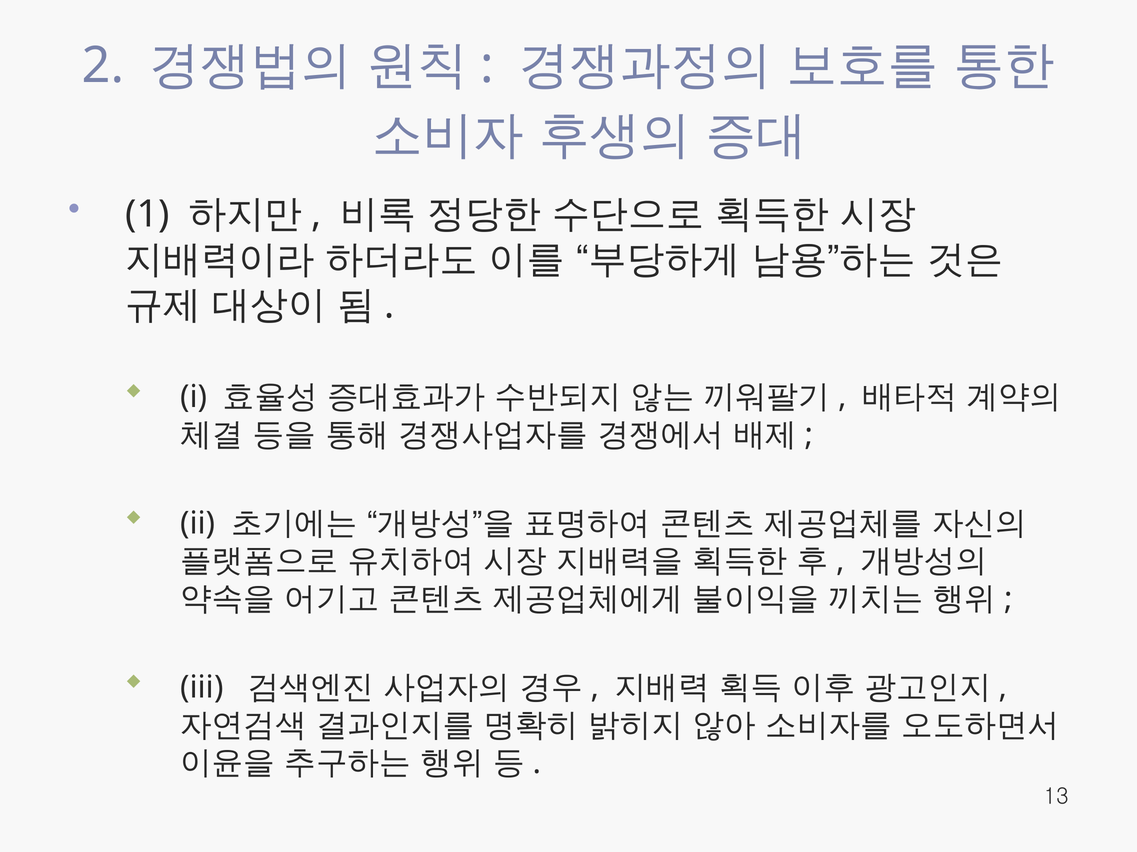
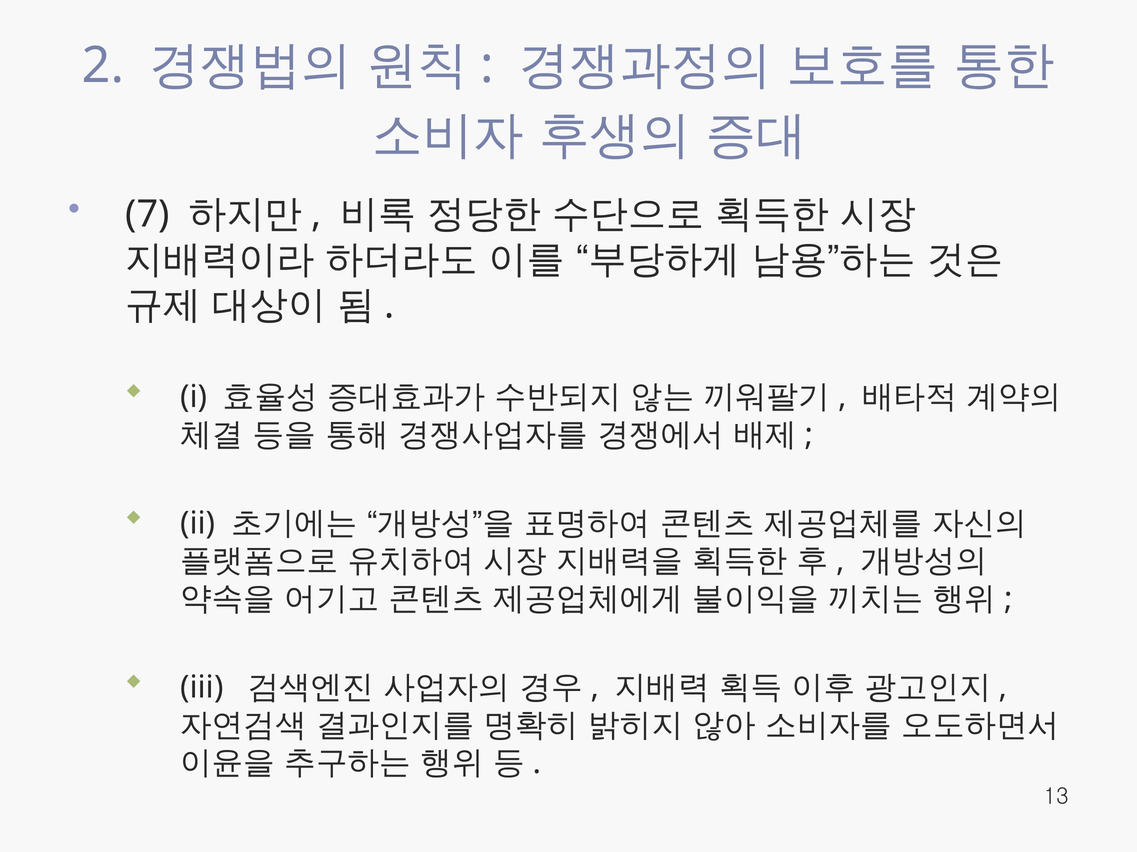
1: 1 -> 7 (147, 214)
